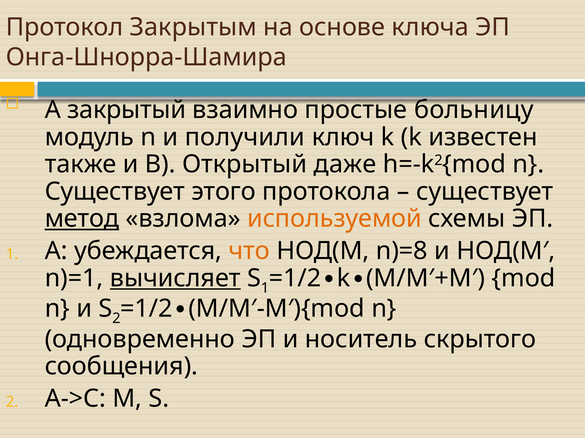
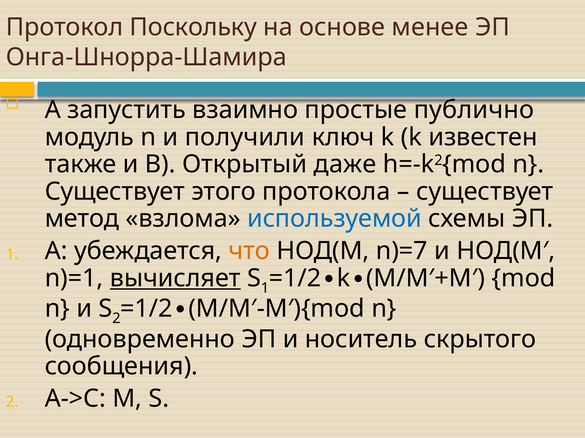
Закрытым: Закрытым -> Поскольку (193, 27)
ключа: ключа -> менее (430, 27)
закрытый: закрытый -> запустить (127, 110)
больницу: больницу -> публично (474, 110)
метод underline: present -> none (82, 219)
используемой colour: orange -> blue (334, 219)
n)=8: n)=8 -> n)=7 (402, 251)
